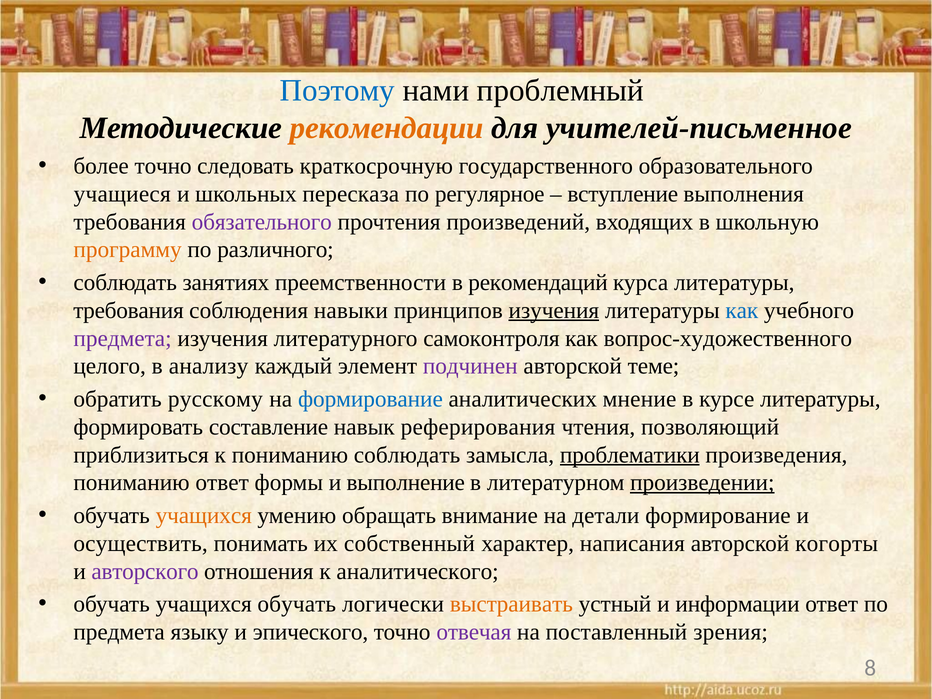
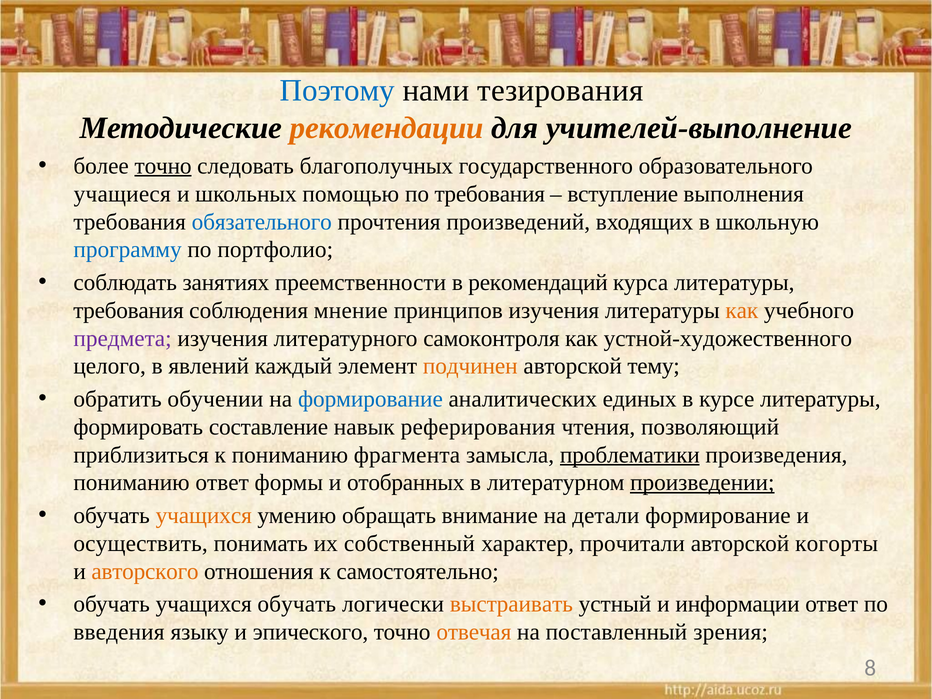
проблемный: проблемный -> тезирования (560, 91)
учителей-письменное: учителей-письменное -> учителей-выполнение (699, 128)
точно underline: none -> present (163, 166)
краткосрочную: краткосрочную -> благополучных (376, 166)
пересказа: пересказа -> помощью (351, 194)
по регулярное: регулярное -> требования (490, 194)
обязательного colour: purple -> blue (262, 222)
программу colour: orange -> blue (128, 250)
различного: различного -> портфолио (275, 250)
навыки: навыки -> мнение (351, 310)
изучения underline: present -> none (554, 310)
как colour: blue -> orange (742, 310)
вопрос-художественного: вопрос-художественного -> устной-художественного (728, 338)
анализу: анализу -> явлений (209, 366)
подчинен colour: purple -> orange (470, 366)
теме: теме -> тему (654, 366)
русскому: русскому -> обучении (215, 399)
мнение: мнение -> единых (640, 399)
пониманию соблюдать: соблюдать -> фрагмента (407, 455)
выполнение: выполнение -> отобранных (406, 483)
написания: написания -> прочитали (632, 543)
авторского colour: purple -> orange (145, 571)
аналитического: аналитического -> самостоятельно (418, 571)
предмета: предмета -> введения (119, 632)
отвечая colour: purple -> orange (474, 632)
